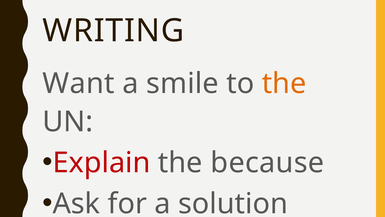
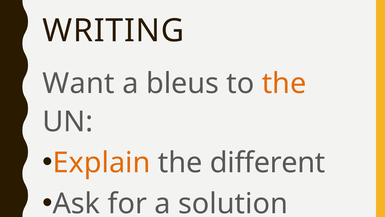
smile: smile -> bleus (183, 83)
Explain colour: red -> orange (101, 162)
because: because -> different (268, 162)
